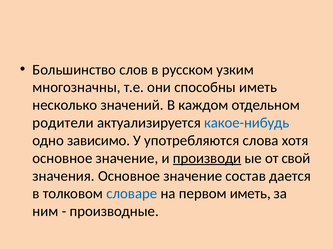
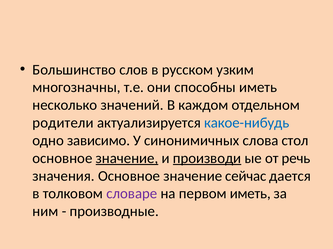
употребляются: употребляются -> синонимичных (192, 141)
хотя: хотя -> стол (295, 141)
значение underline: none -> present (127, 159)
свой: свой -> речь (296, 159)
состав: состав -> сейчас (246, 176)
словаре colour: blue -> purple (132, 194)
